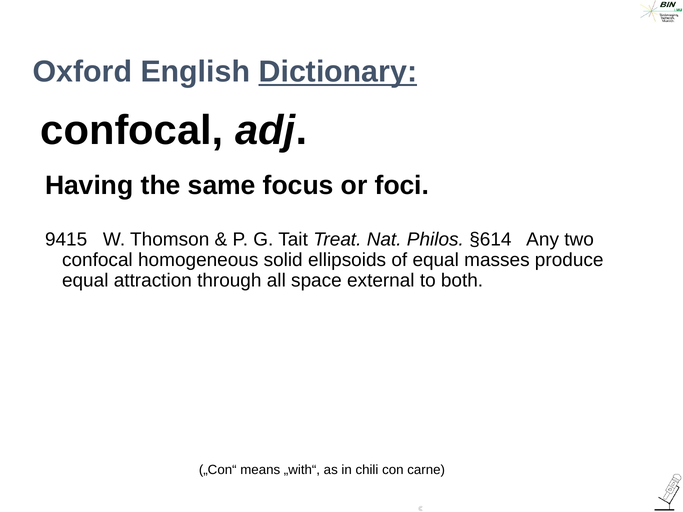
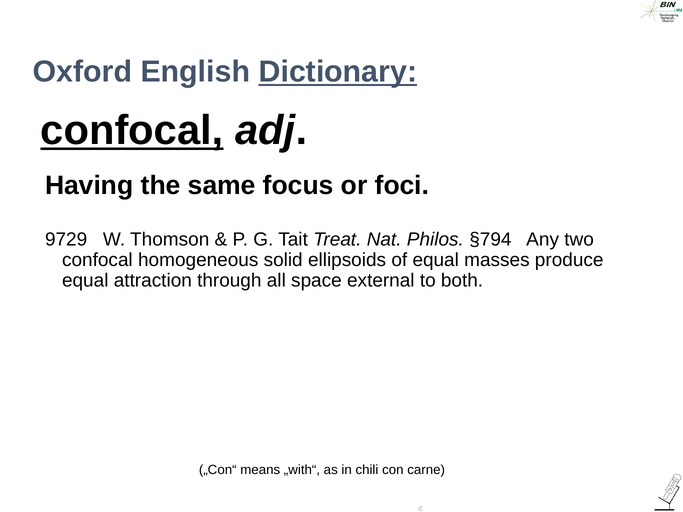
confocal underline: none -> present (132, 131)
9415: 9415 -> 9729 (66, 240)
§614: §614 -> §794 (490, 240)
